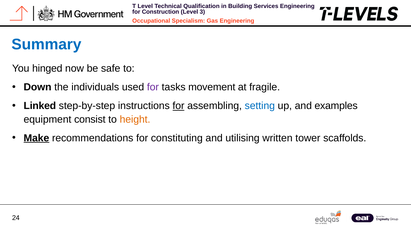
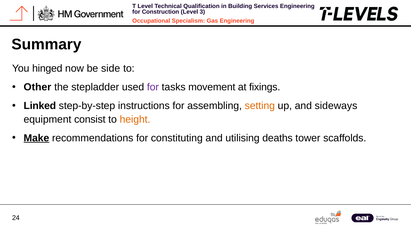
Summary colour: blue -> black (46, 44)
safe: safe -> side (111, 69)
Down: Down -> Other (37, 87)
individuals: individuals -> stepladder (95, 87)
fragile: fragile -> fixings (265, 87)
for underline: present -> none (179, 106)
setting colour: blue -> orange (260, 106)
examples: examples -> sideways (336, 106)
written: written -> deaths (278, 138)
